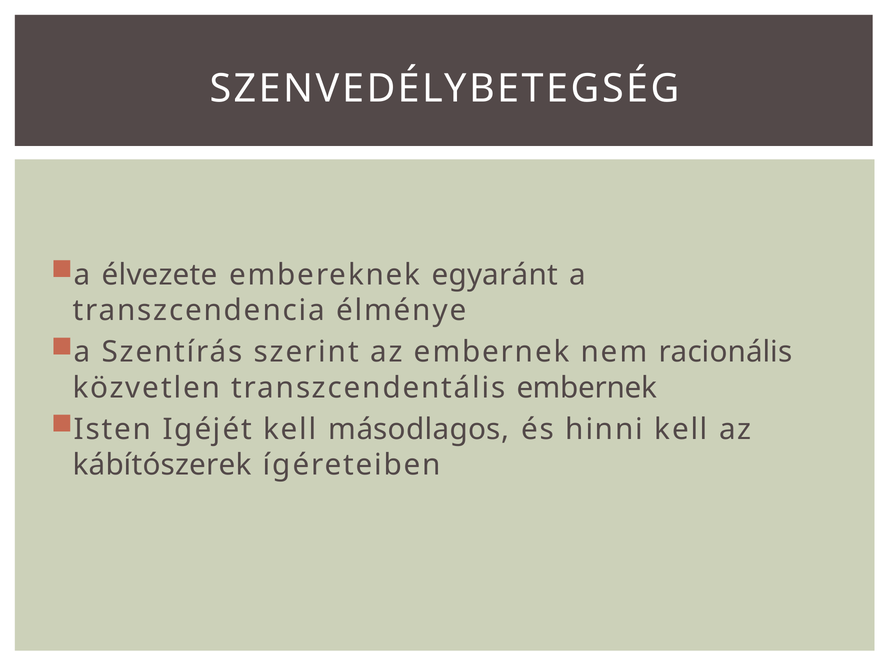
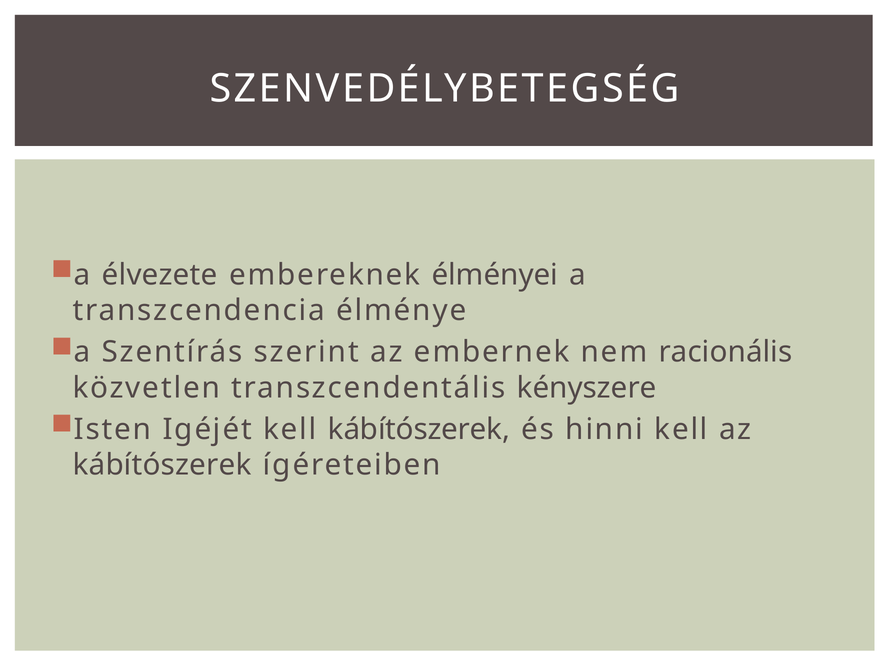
egyaránt: egyaránt -> élményei (495, 275)
transzcendentális embernek: embernek -> kényszere (587, 387)
kell másodlagos: másodlagos -> kábítószerek (419, 429)
